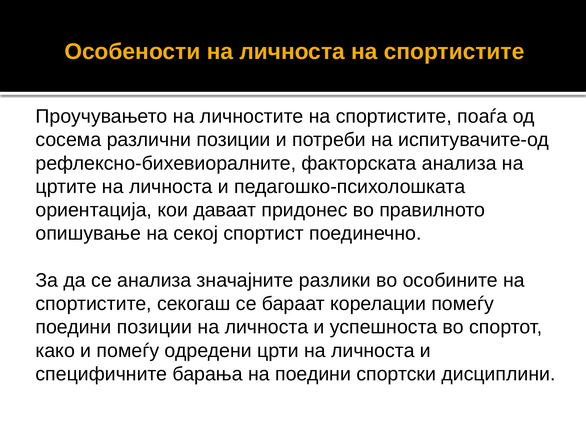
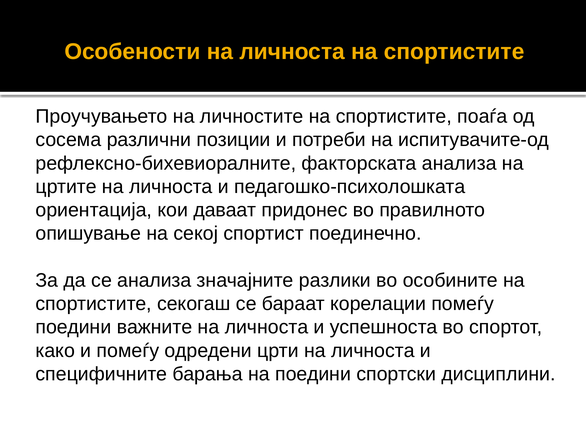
поедини позиции: позиции -> важните (154, 328)
